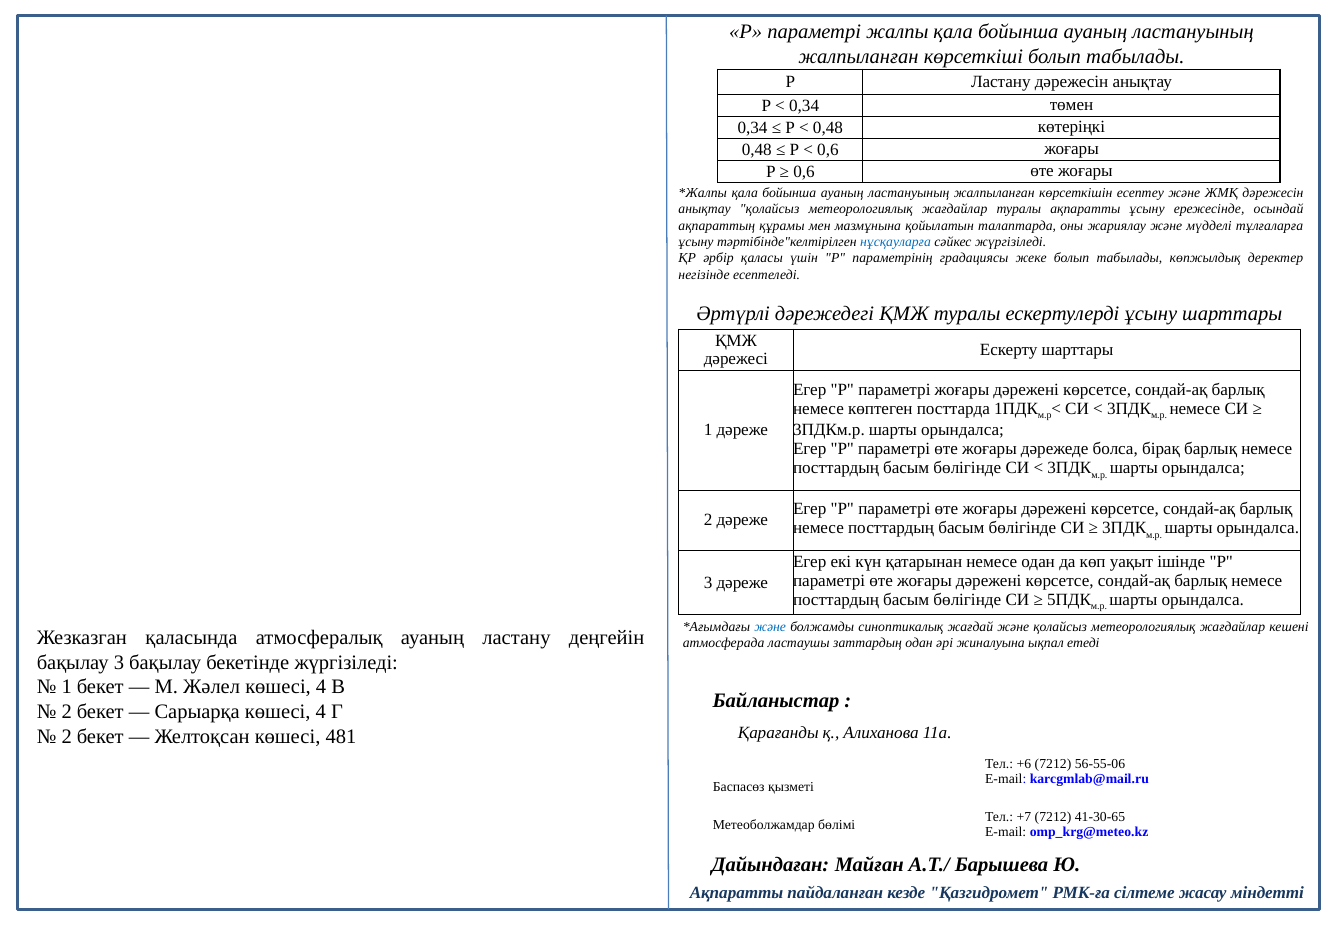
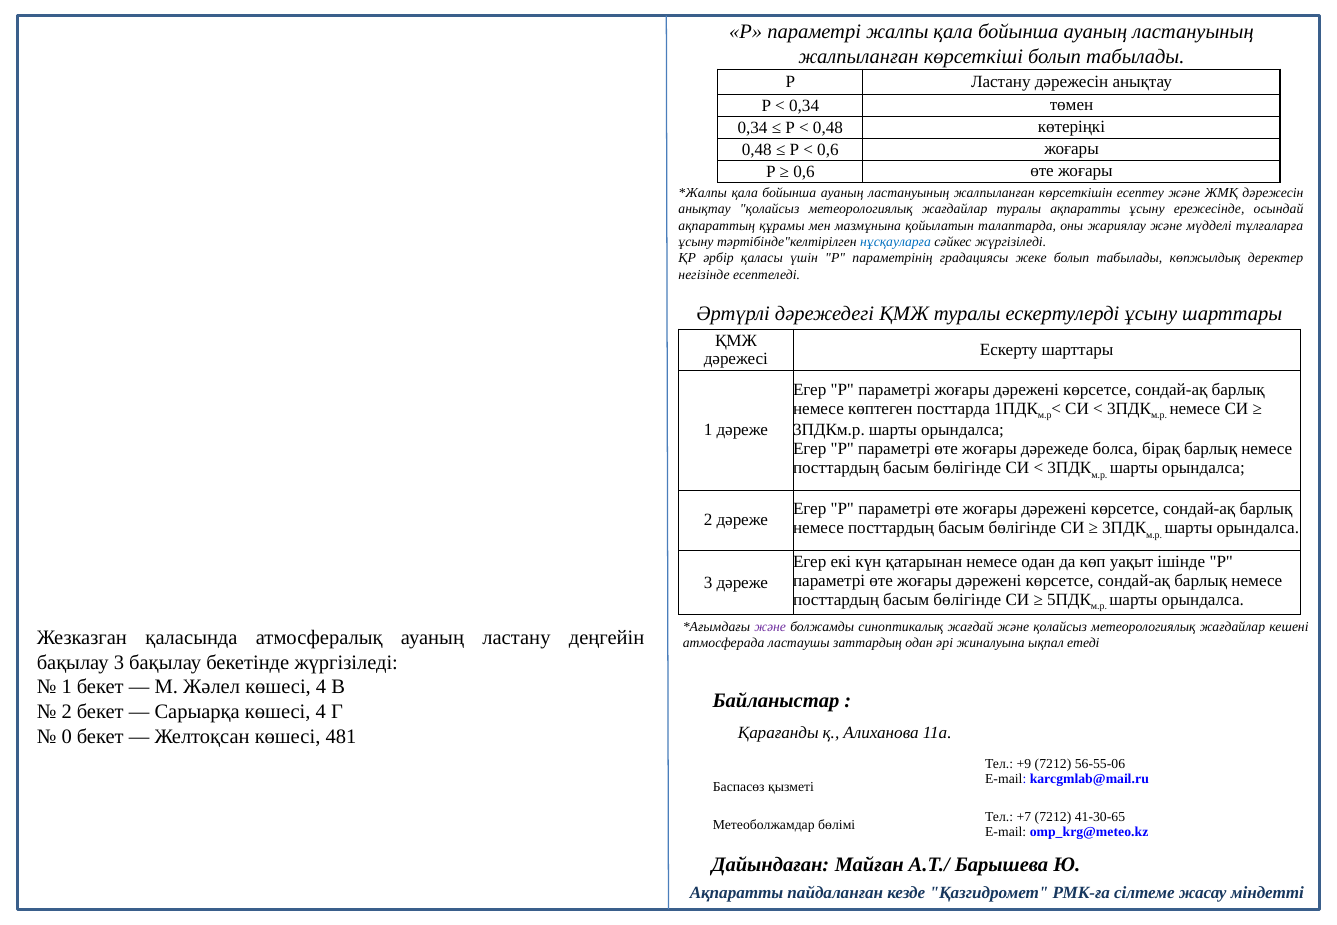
және colour: blue -> purple (770, 627)
2: 2 -> 0 (67, 737)
+6: +6 -> +9 (1024, 764)
